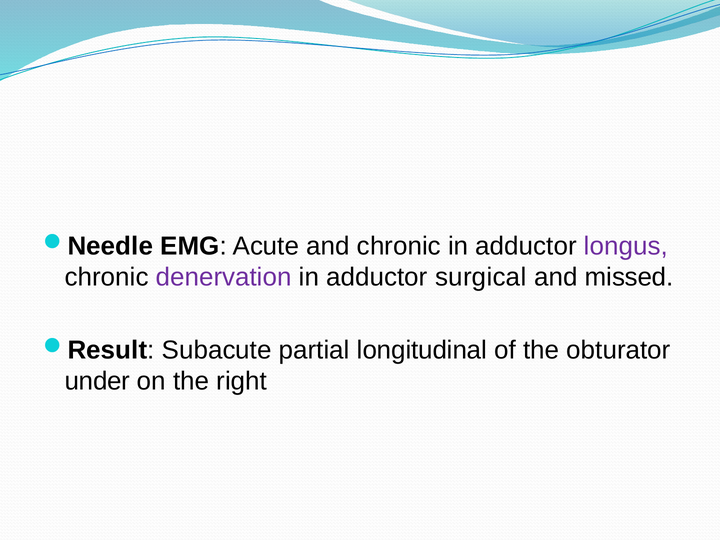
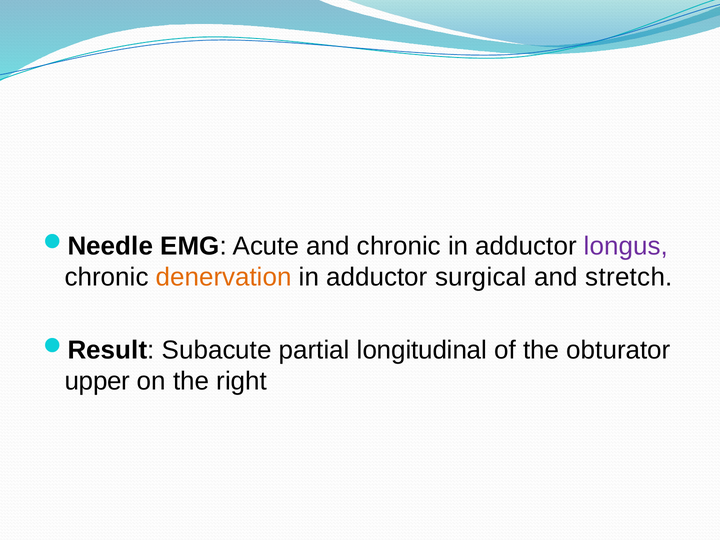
denervation colour: purple -> orange (224, 277)
missed: missed -> stretch (629, 277)
under: under -> upper (97, 381)
